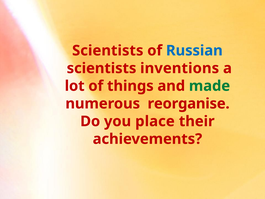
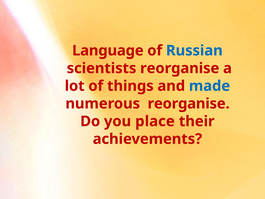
Scientists: Scientists -> Language (108, 51)
scientists inventions: inventions -> reorganise (180, 68)
made colour: green -> blue (209, 86)
